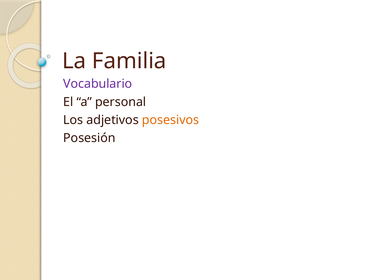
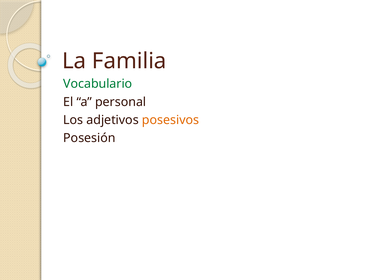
Vocabulario colour: purple -> green (98, 84)
